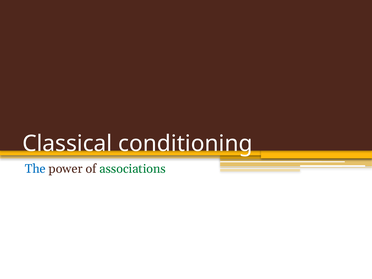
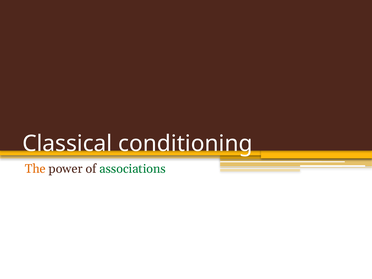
The colour: blue -> orange (35, 169)
